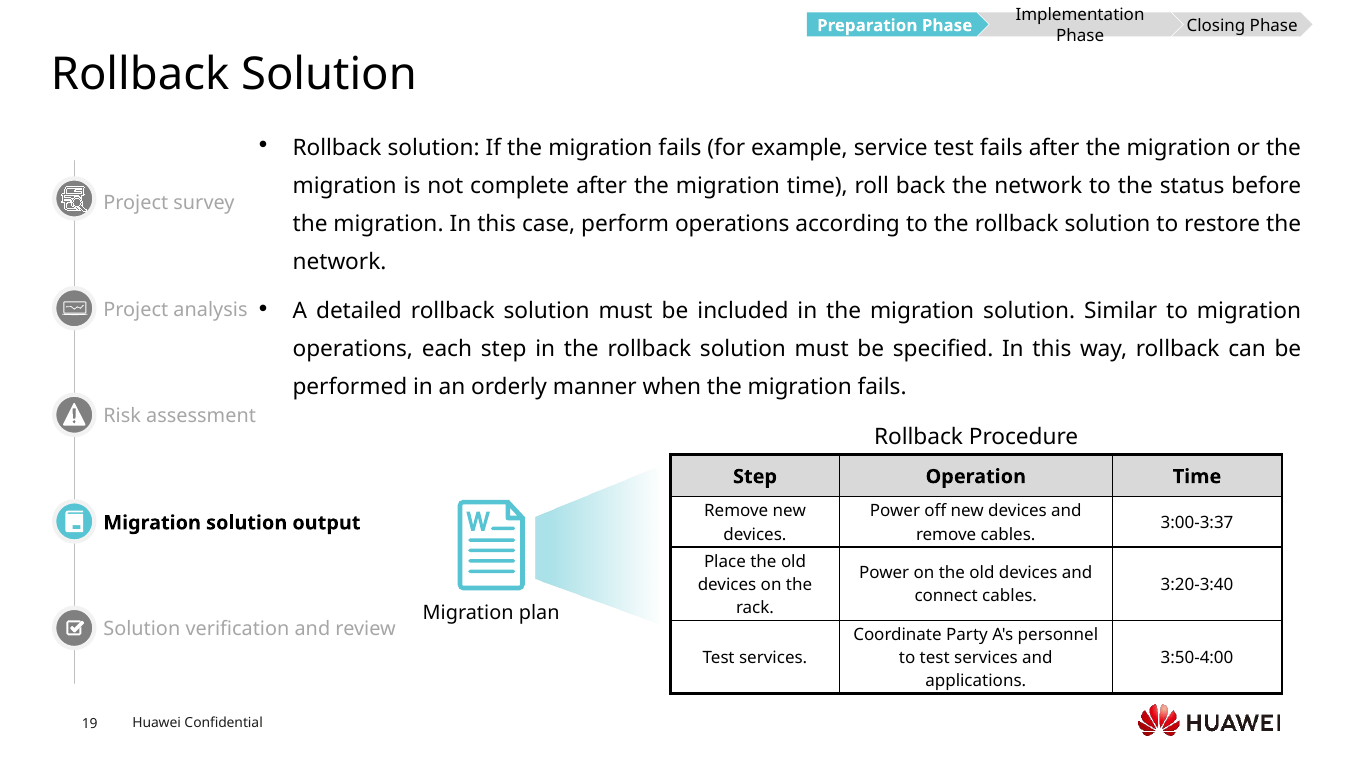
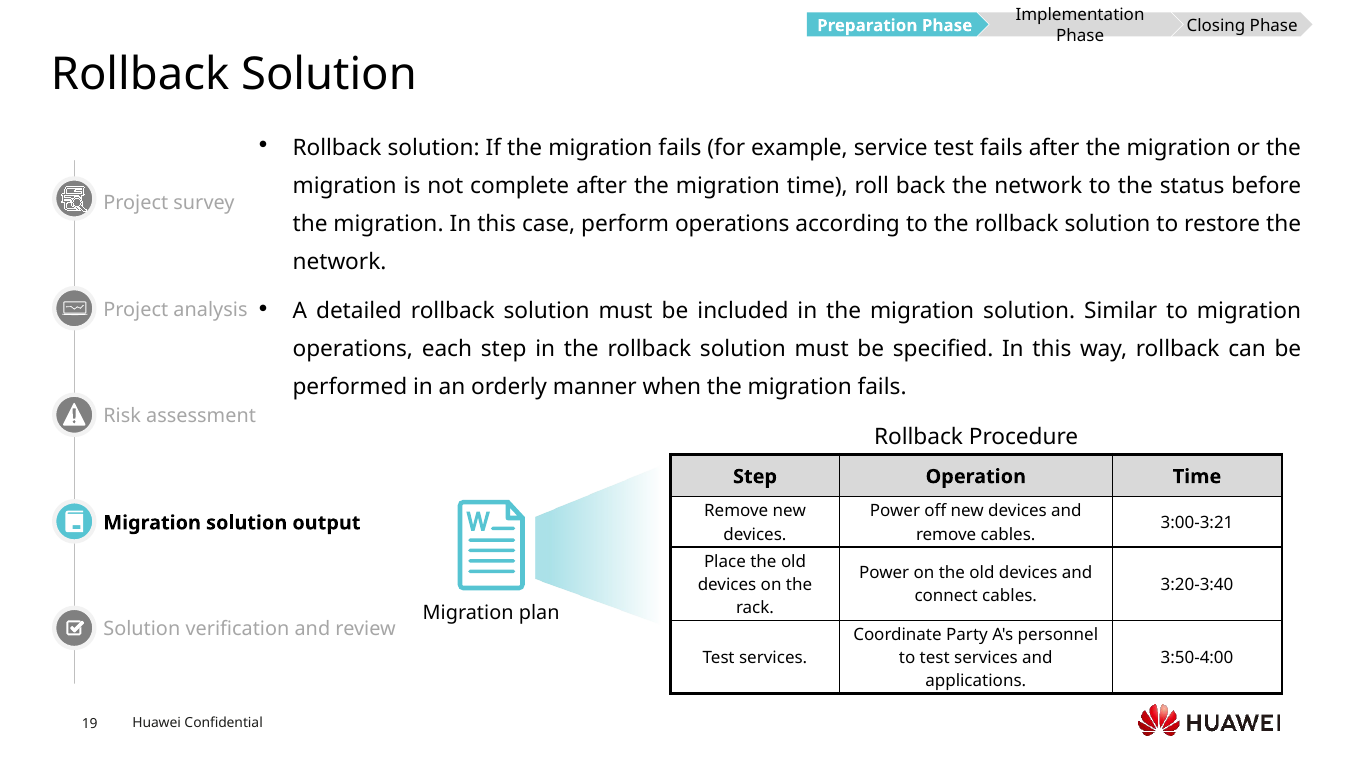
3:00-3:37: 3:00-3:37 -> 3:00-3:21 (1197, 523)
